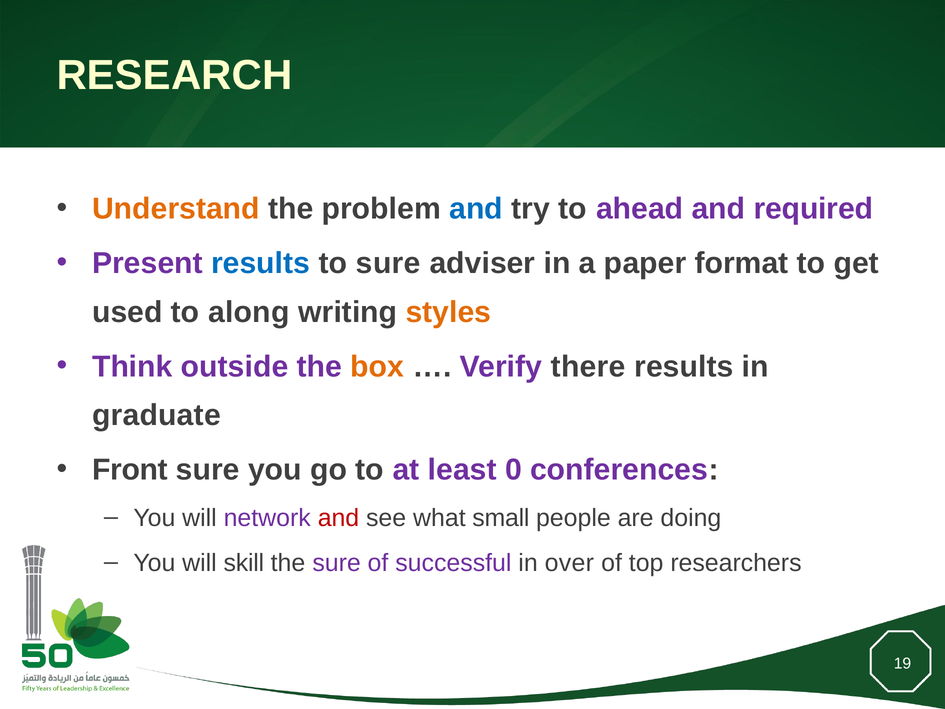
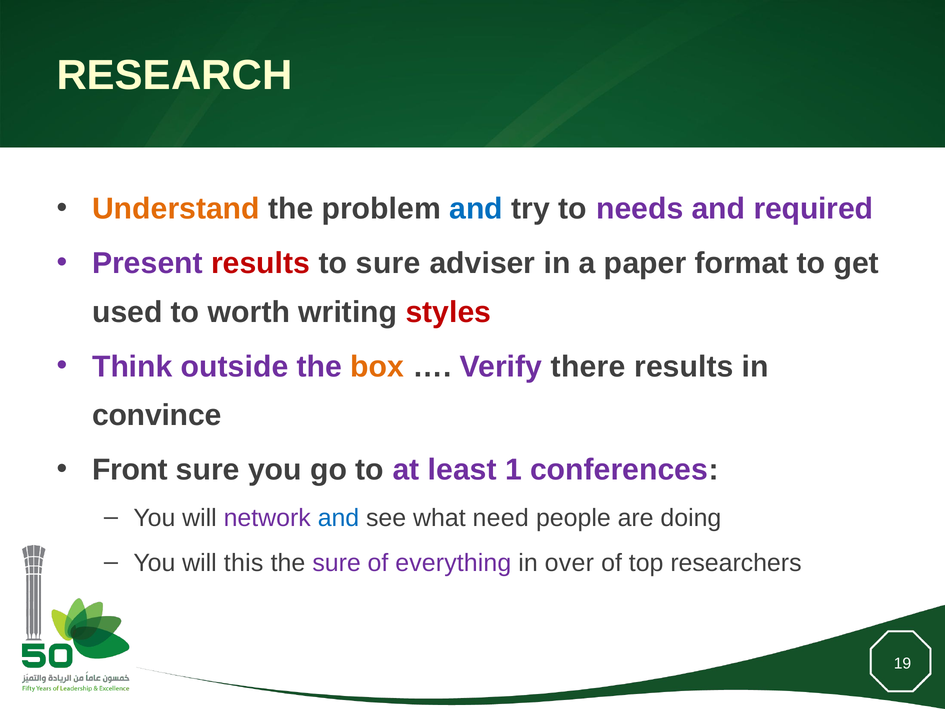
ahead: ahead -> needs (640, 209)
results colour: blue -> red (261, 263)
along: along -> worth (249, 312)
styles colour: orange -> red (448, 312)
graduate: graduate -> convince (157, 415)
0: 0 -> 1 (514, 470)
and colour: red -> blue (338, 518)
small: small -> need (501, 518)
skill: skill -> this (244, 563)
successful: successful -> everything (453, 563)
